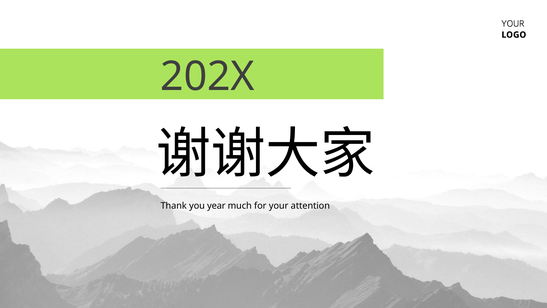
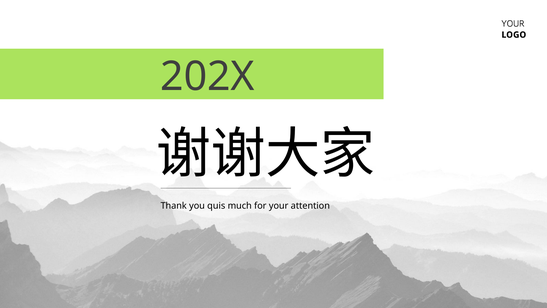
year: year -> quis (216, 205)
